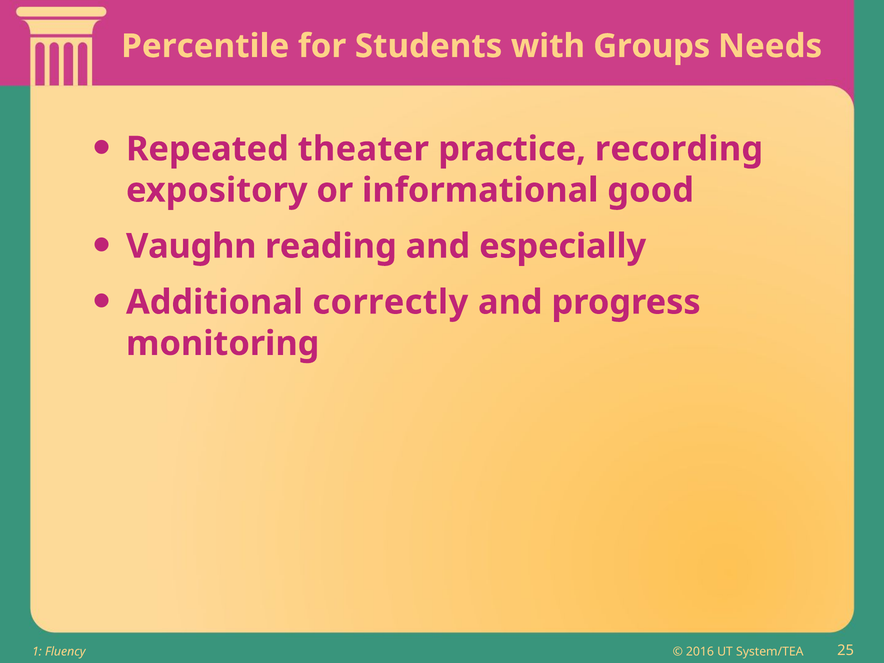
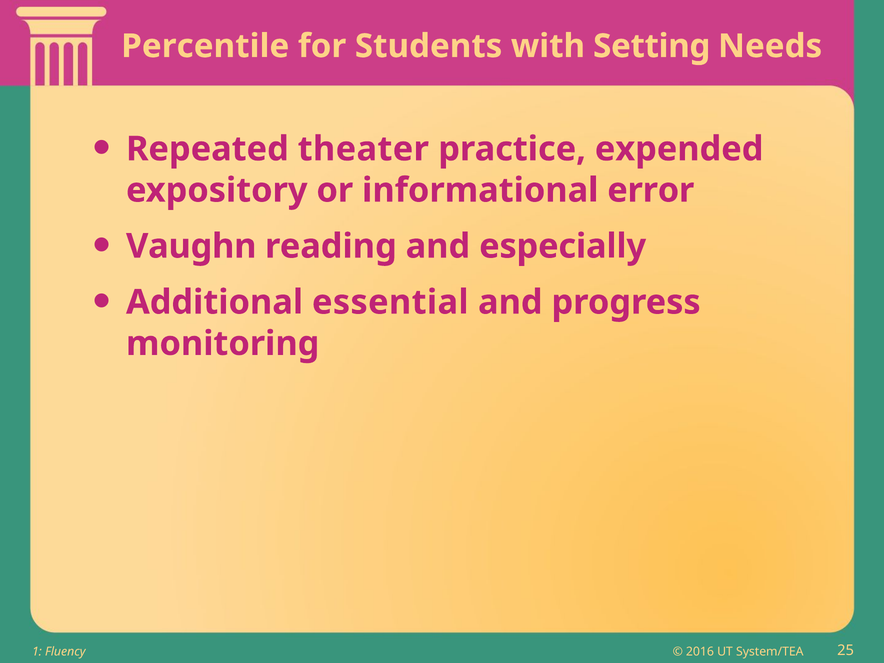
Groups: Groups -> Setting (652, 46)
recording: recording -> expended (679, 149)
good: good -> error (651, 190)
correctly: correctly -> essential (390, 302)
